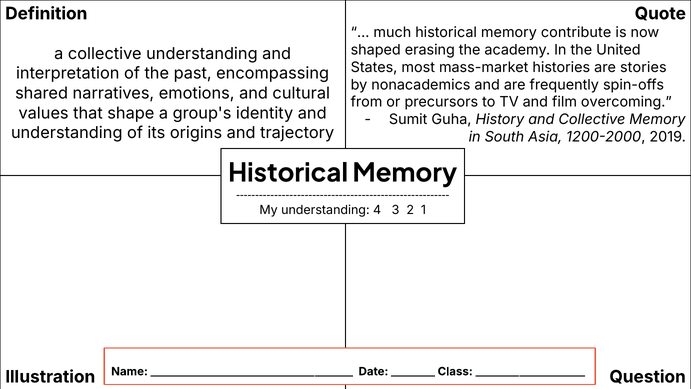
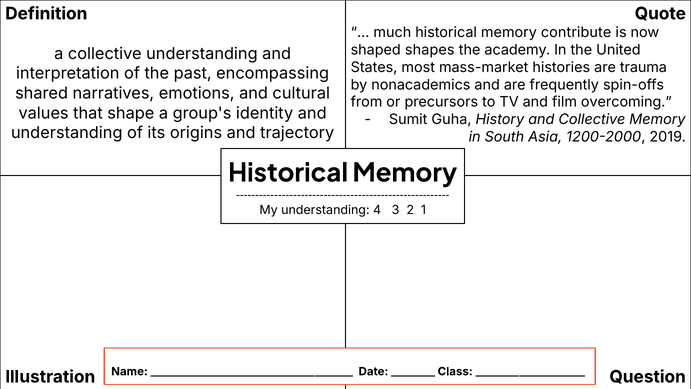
erasing: erasing -> shapes (430, 50)
stories: stories -> trauma (643, 67)
